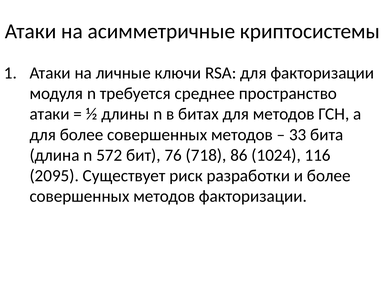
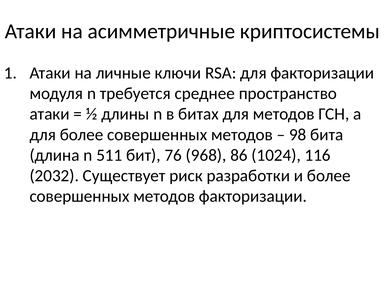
33: 33 -> 98 (298, 134)
572: 572 -> 511 (109, 155)
718: 718 -> 968 (206, 155)
2095: 2095 -> 2032 (54, 176)
